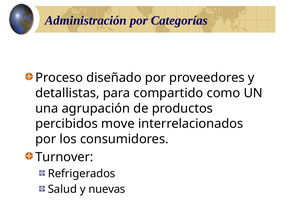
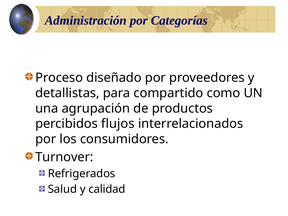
move: move -> flujos (118, 124)
nuevas: nuevas -> calidad (107, 189)
